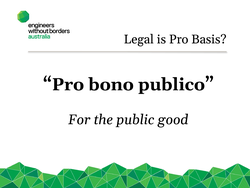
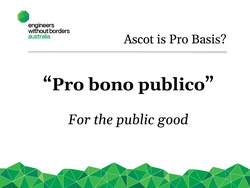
Legal: Legal -> Ascot (139, 39)
